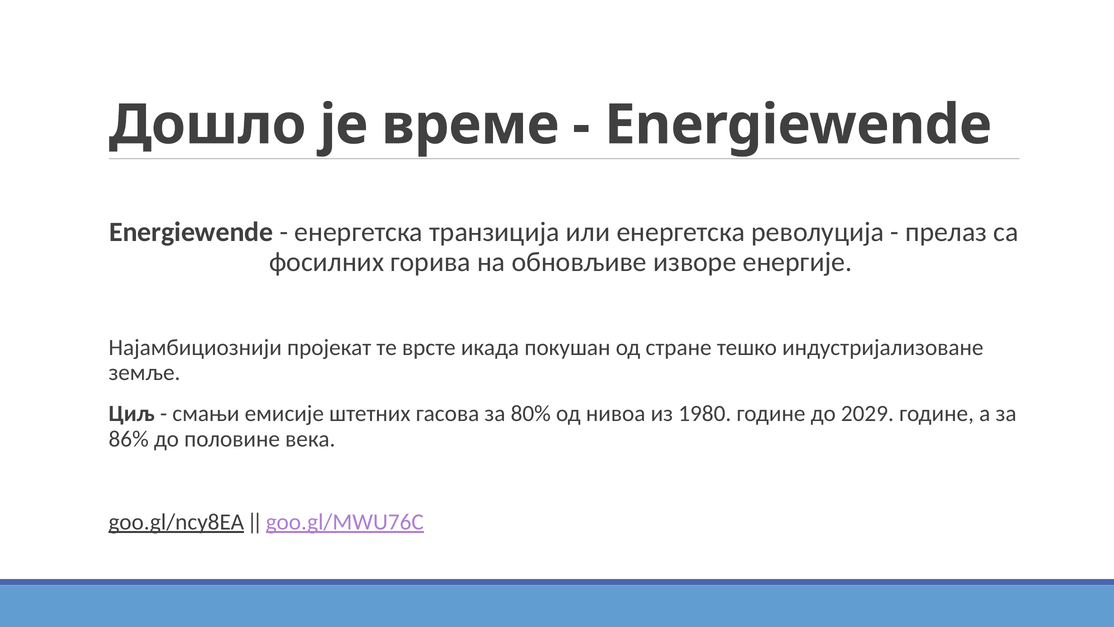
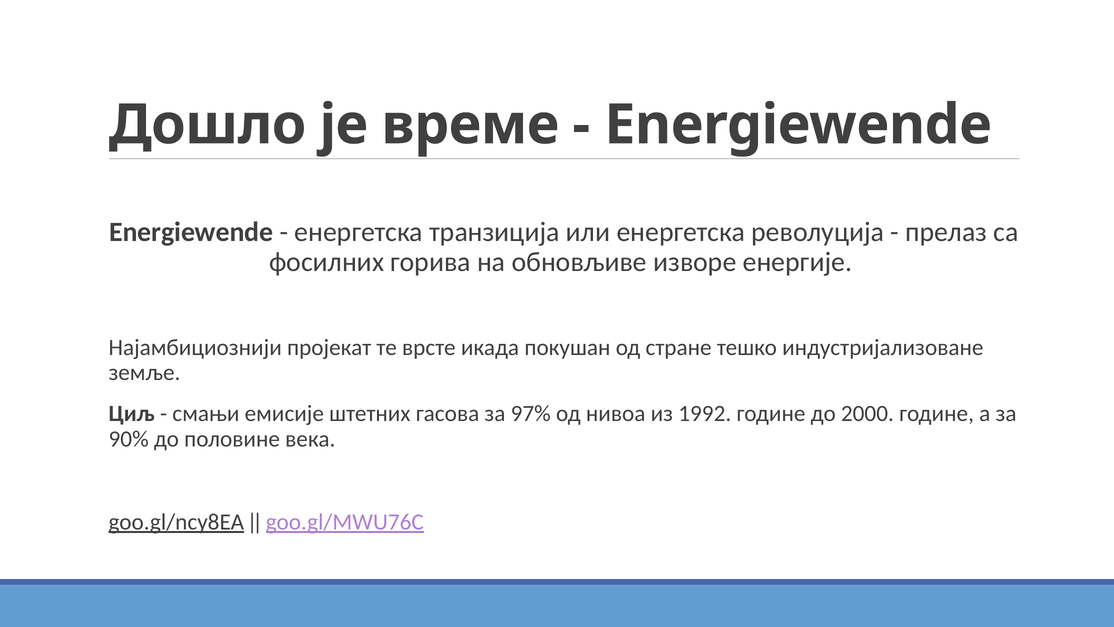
80%: 80% -> 97% (531, 414)
1980: 1980 -> 1992 (705, 414)
2029: 2029 -> 2000 (867, 414)
86%: 86% -> 90% (129, 439)
